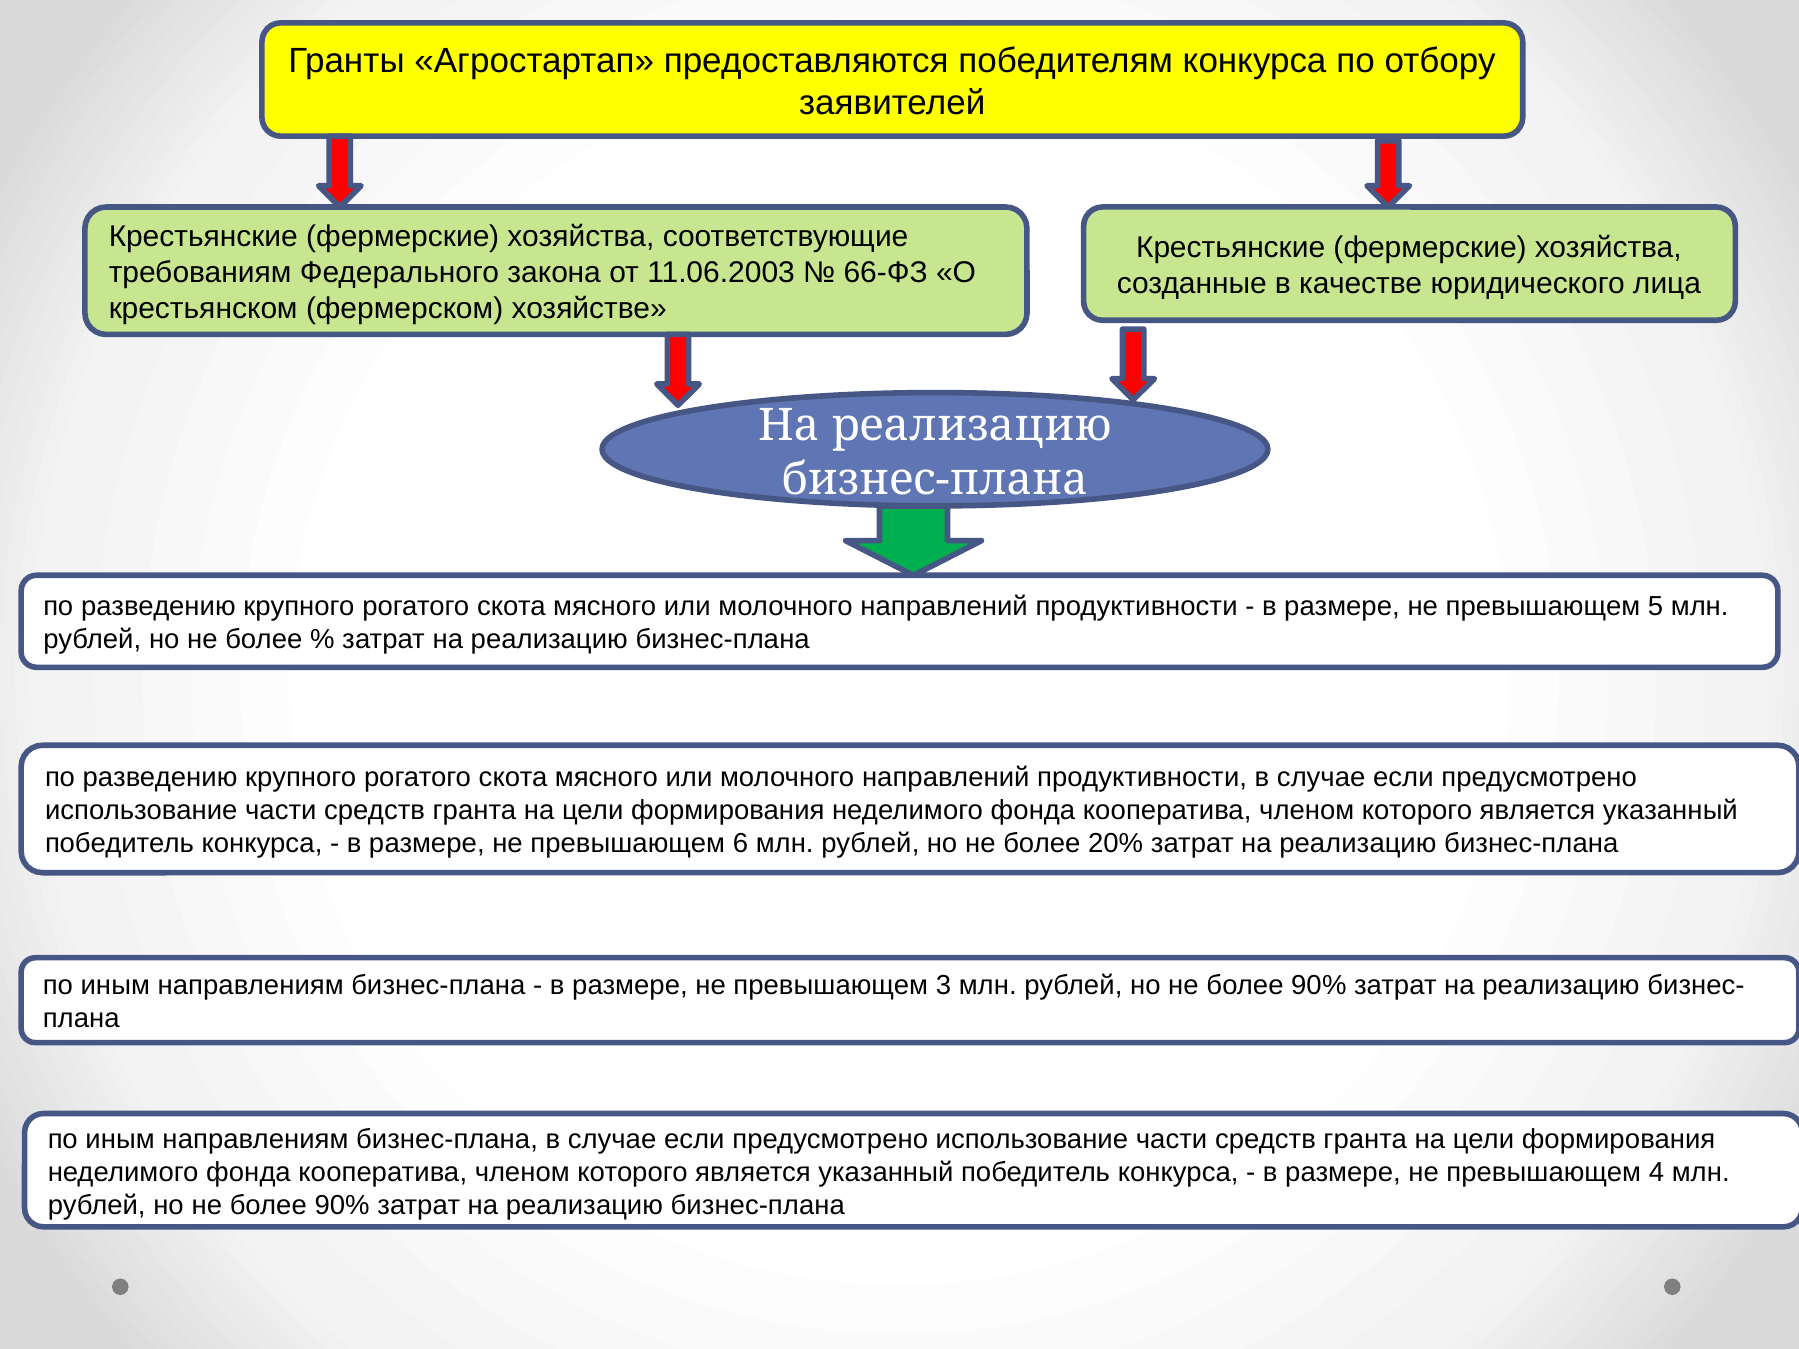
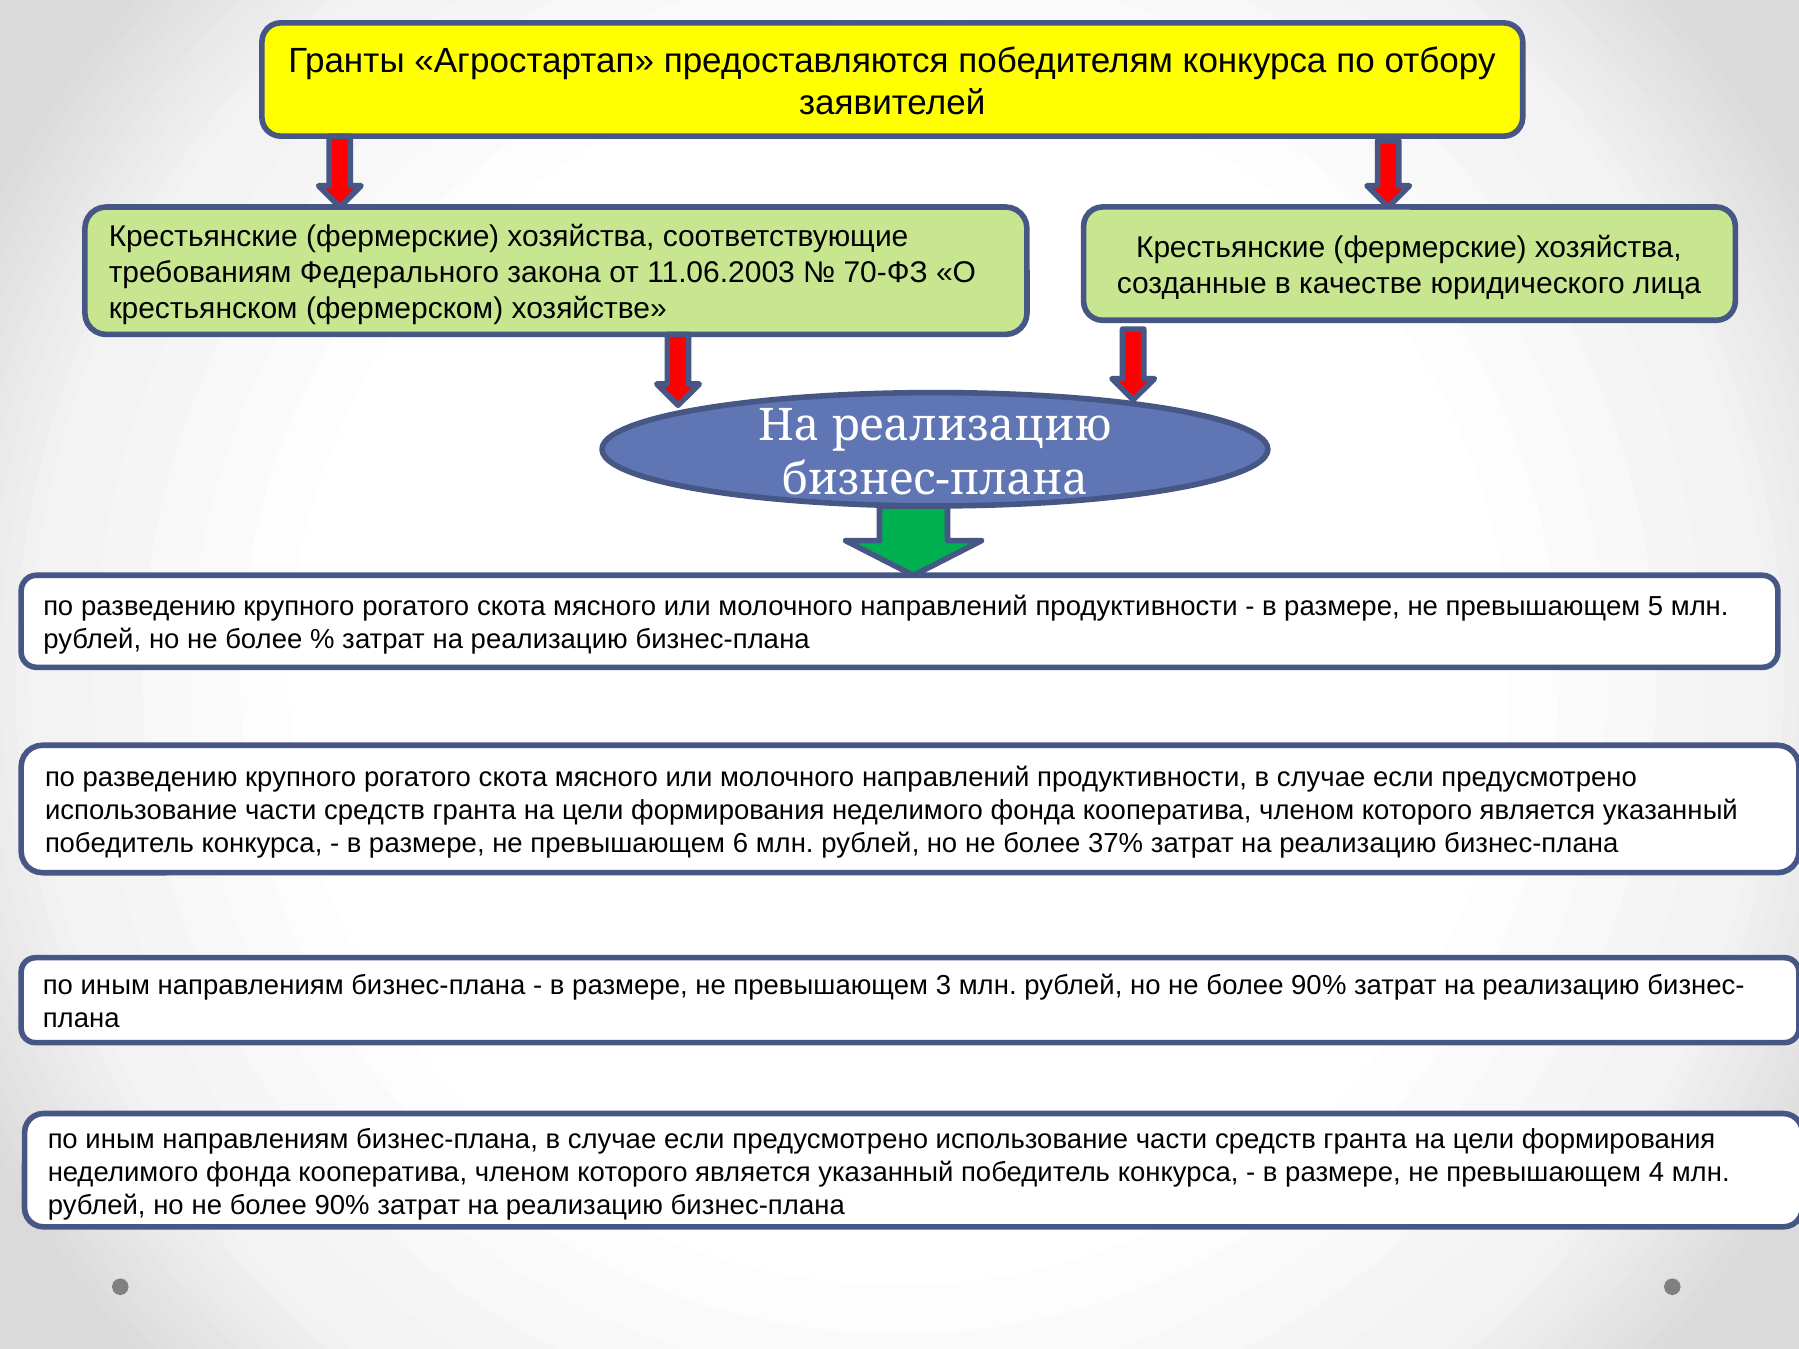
66-ФЗ: 66-ФЗ -> 70-ФЗ (886, 273)
20%: 20% -> 37% (1116, 844)
